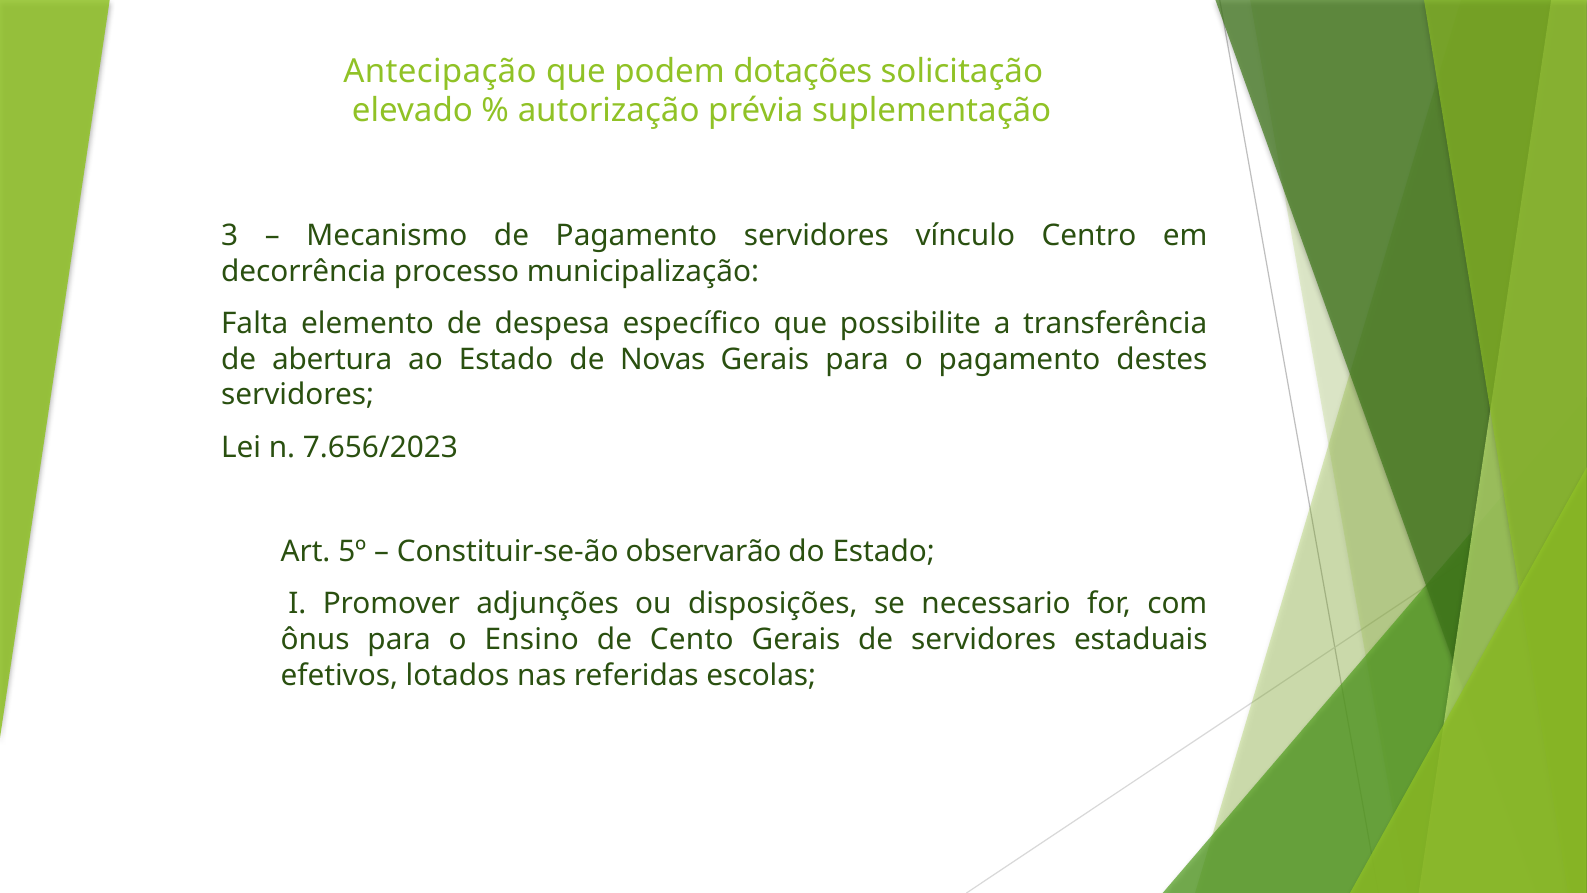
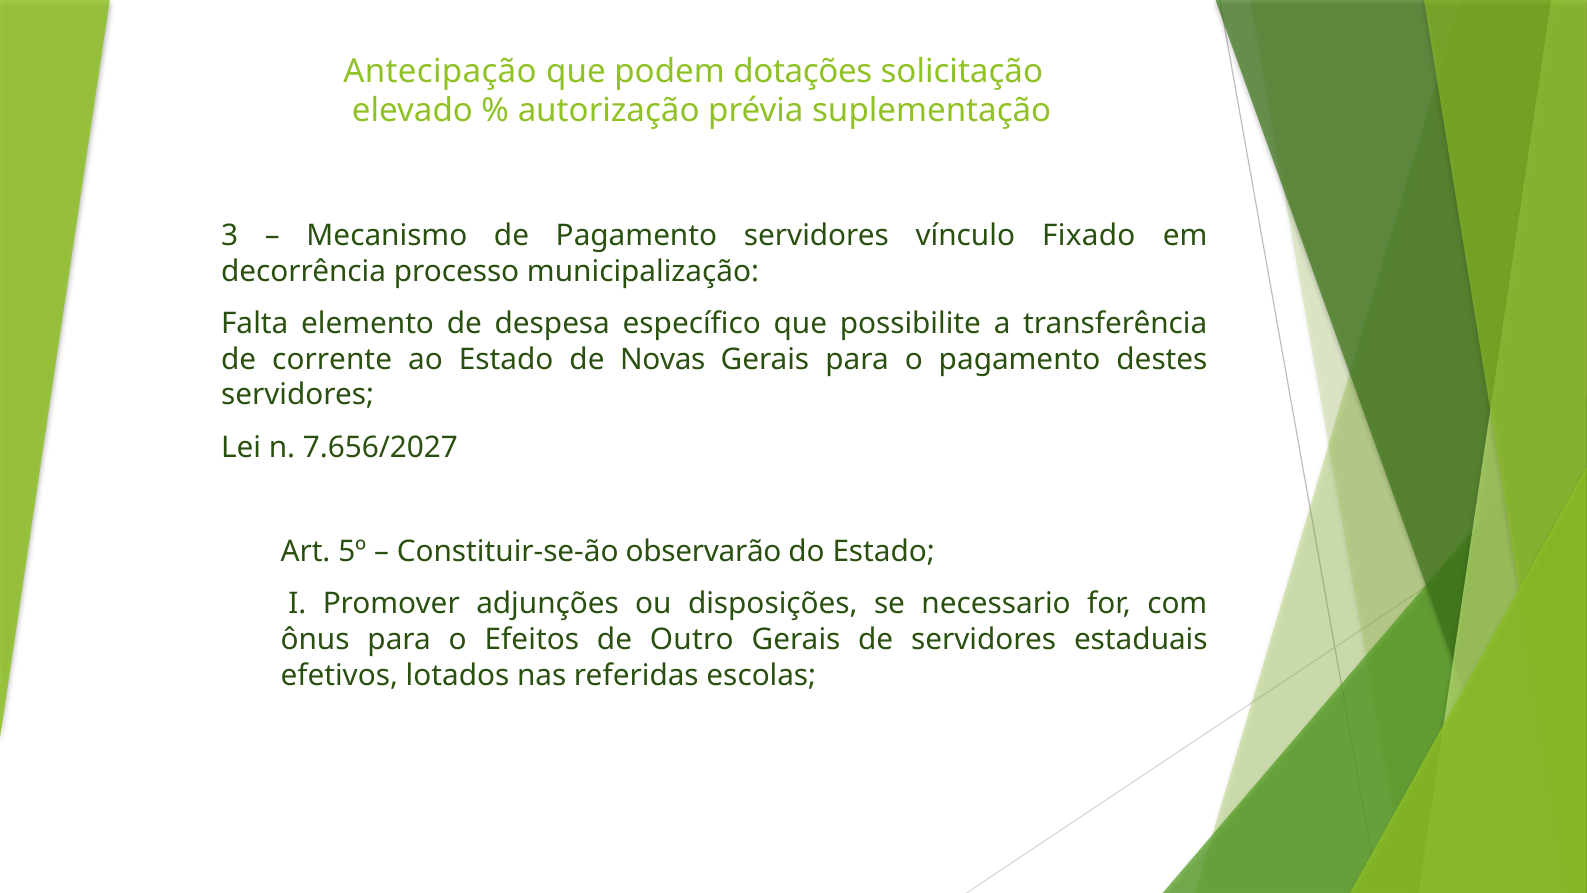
Centro: Centro -> Fixado (1089, 236)
abertura: abertura -> corrente (332, 359)
7.656/2023: 7.656/2023 -> 7.656/2027 (380, 447)
Ensino: Ensino -> Efeitos (532, 640)
Cento: Cento -> Outro (692, 640)
